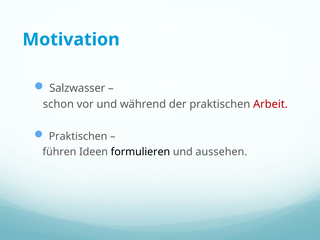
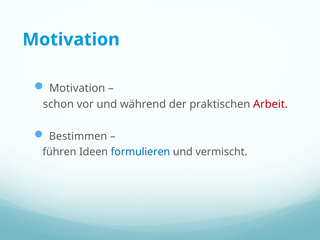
Salzwasser: Salzwasser -> Motivation (77, 88)
Praktischen: Praktischen -> Bestimmen (78, 136)
formulieren colour: black -> blue (140, 152)
aussehen: aussehen -> vermischt (221, 152)
